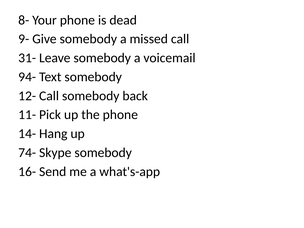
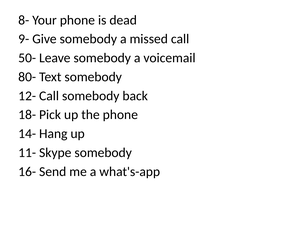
31-: 31- -> 50- (27, 58)
94-: 94- -> 80- (27, 77)
11-: 11- -> 18- (27, 115)
74-: 74- -> 11- (27, 153)
